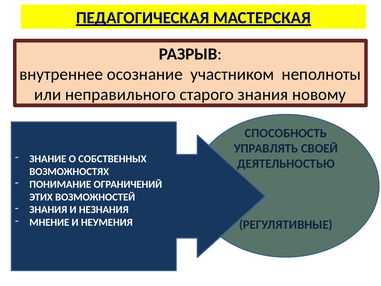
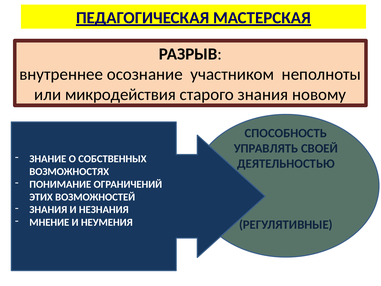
неправильного: неправильного -> микродействия (120, 95)
